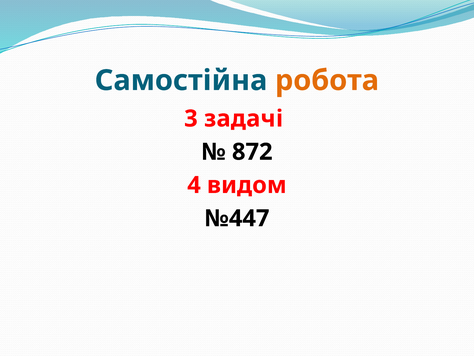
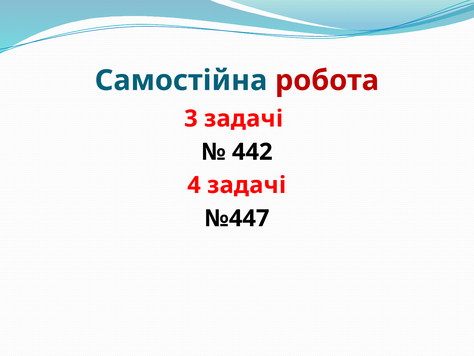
робота colour: orange -> red (327, 80)
872: 872 -> 442 (252, 152)
4 видом: видом -> задачі (247, 185)
